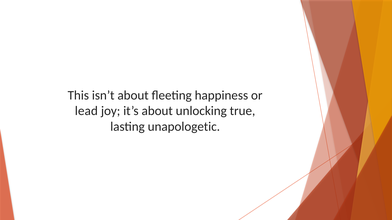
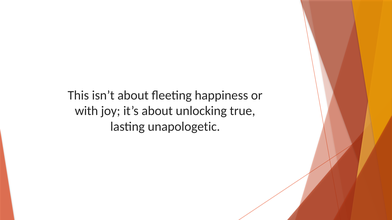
lead: lead -> with (86, 111)
